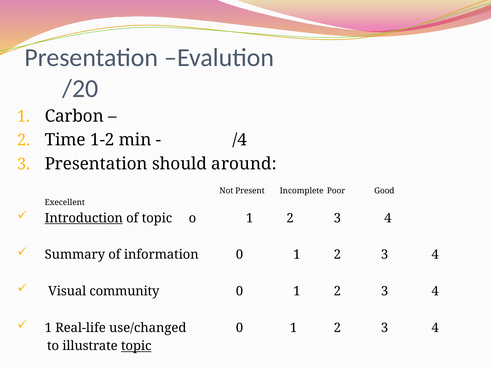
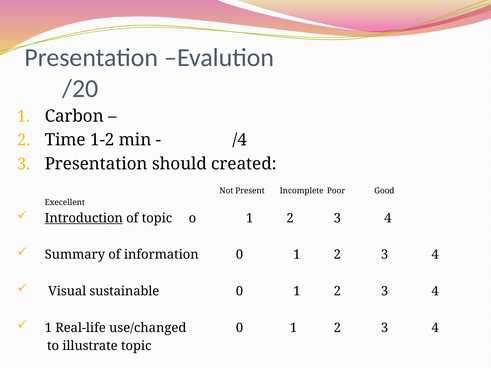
around: around -> created (244, 164)
community: community -> sustainable (124, 291)
topic underline: present -> none (136, 346)
